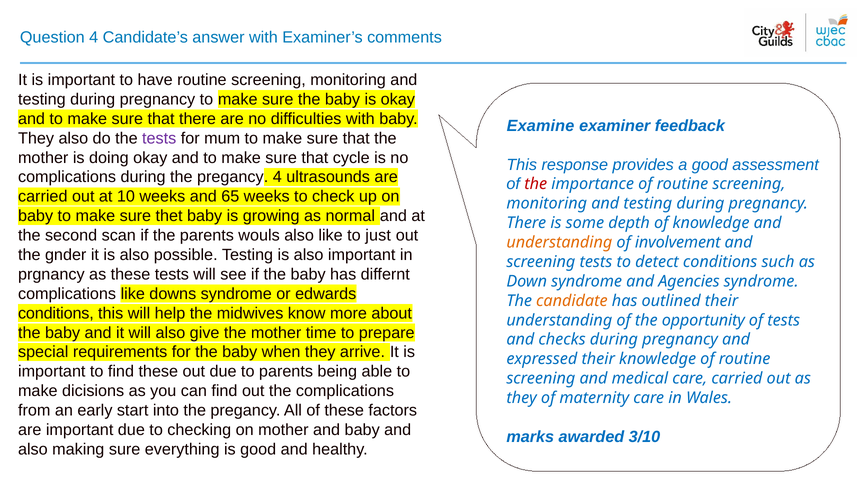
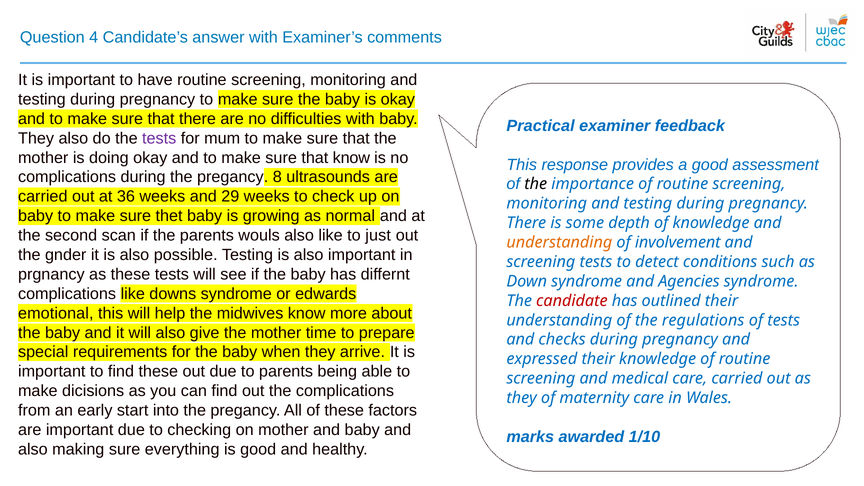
Examine: Examine -> Practical (541, 126)
that cycle: cycle -> know (351, 158)
pregancy 4: 4 -> 8 (277, 177)
the colour: red -> black (536, 184)
10: 10 -> 36 (126, 197)
65: 65 -> 29 (230, 197)
candidate colour: orange -> red (572, 301)
conditions: conditions -> emotional (56, 313)
opportunity: opportunity -> regulations (703, 320)
3/10: 3/10 -> 1/10 (644, 437)
